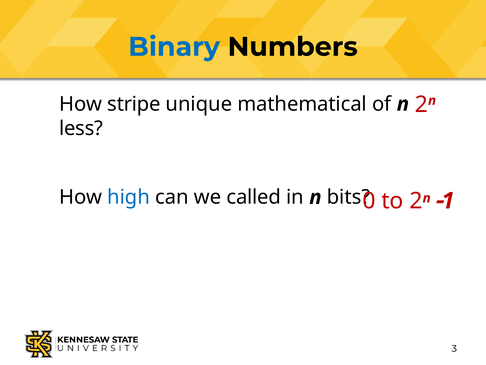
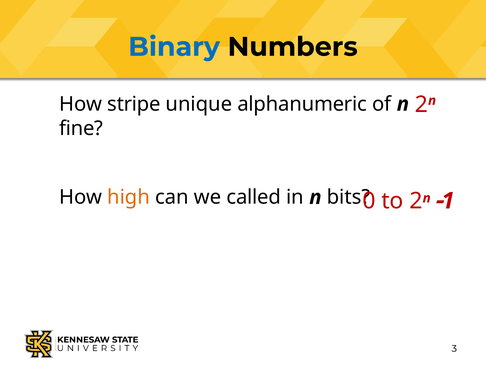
mathematical: mathematical -> alphanumeric (302, 104)
less: less -> fine (81, 128)
high colour: blue -> orange (129, 197)
